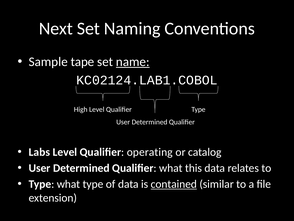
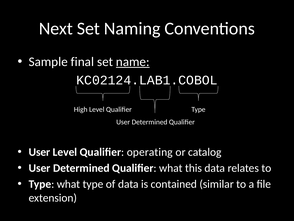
tape: tape -> final (82, 62)
Labs: Labs -> User (39, 152)
contained underline: present -> none (174, 184)
